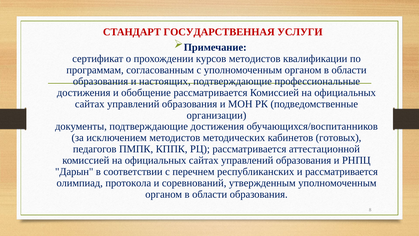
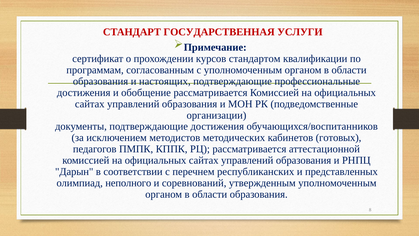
курсов методистов: методистов -> стандартом (255, 59)
и рассматривается: рассматривается -> представленных (341, 172)
протокола: протокола -> неполного (128, 183)
